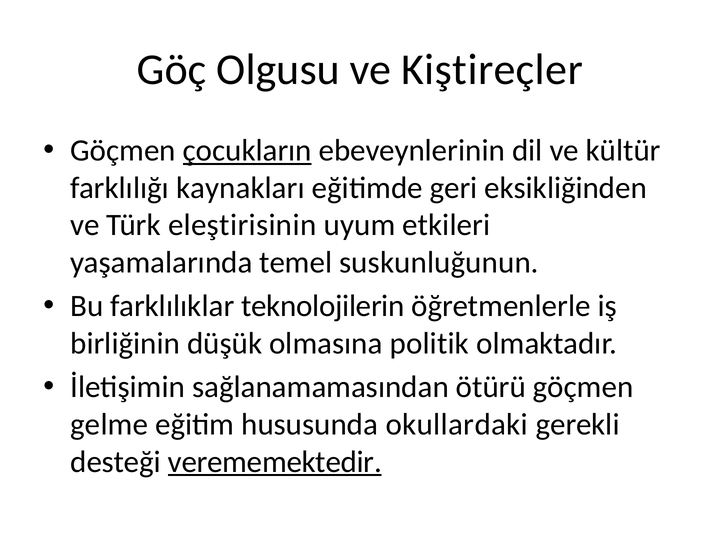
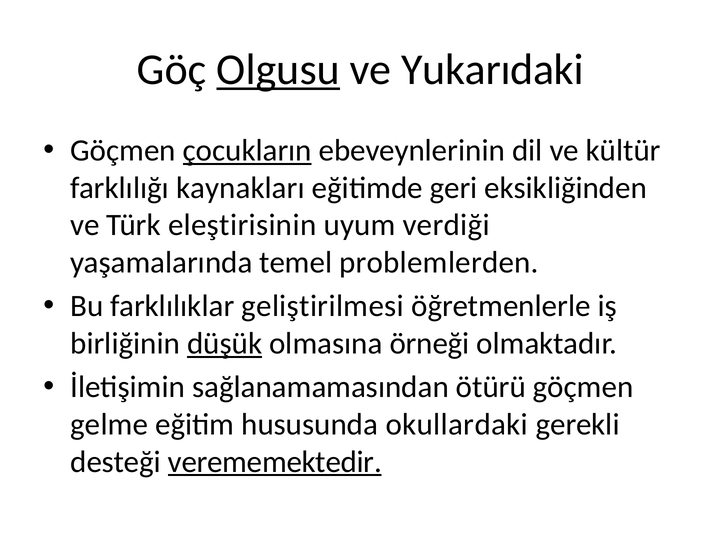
Olgusu underline: none -> present (278, 70)
Kiştireçler: Kiştireçler -> Yukarıdaki (492, 70)
etkileri: etkileri -> verdiği (446, 225)
suskunluğunun: suskunluğunun -> problemlerden (439, 262)
teknolojilerin: teknolojilerin -> geliştirilmesi (323, 306)
düşük underline: none -> present (225, 343)
politik: politik -> örneği (430, 343)
